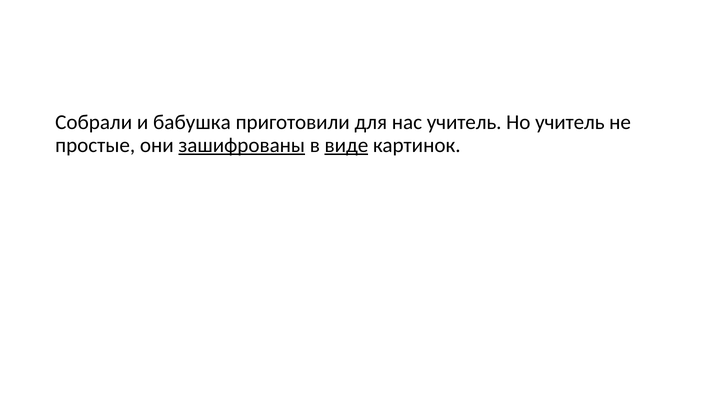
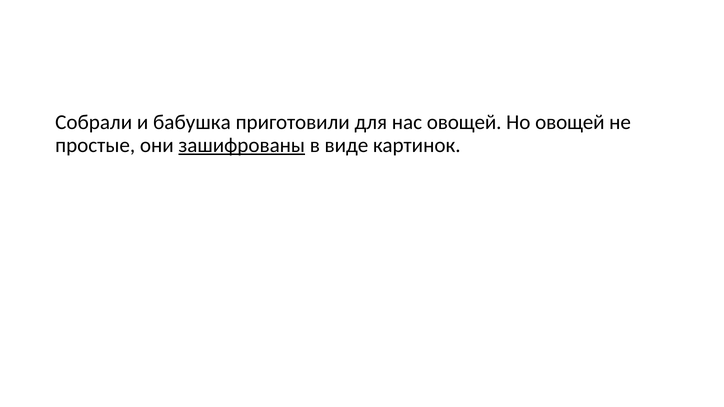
нас учитель: учитель -> овощей (464, 122)
Но учитель: учитель -> овощей (570, 122)
виде underline: present -> none (346, 145)
